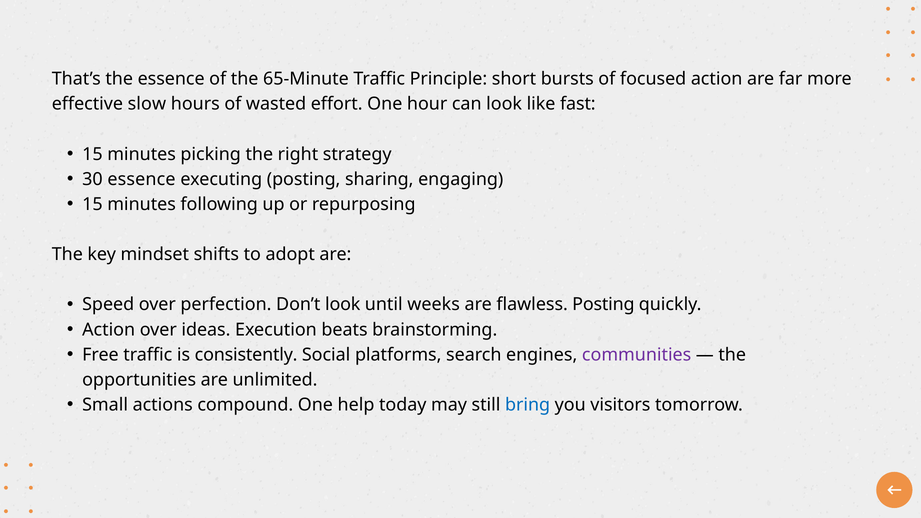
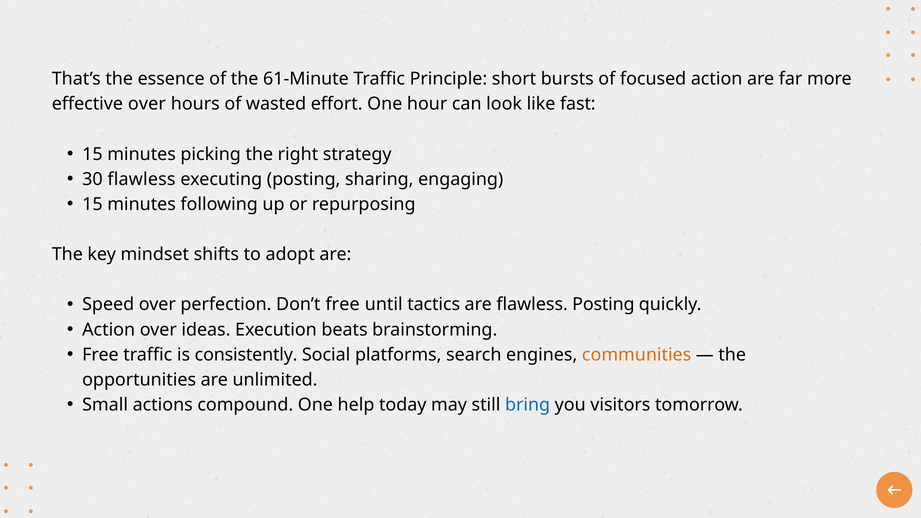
65-Minute: 65-Minute -> 61-Minute (306, 79)
effective slow: slow -> over (147, 104)
30 essence: essence -> flawless (141, 179)
Don’t look: look -> free (343, 305)
weeks: weeks -> tactics (434, 305)
communities colour: purple -> orange (637, 355)
